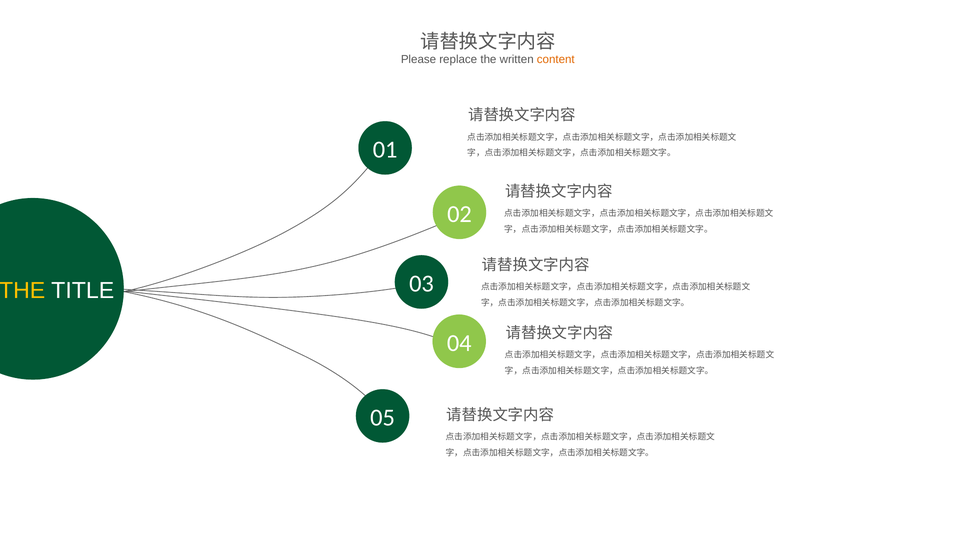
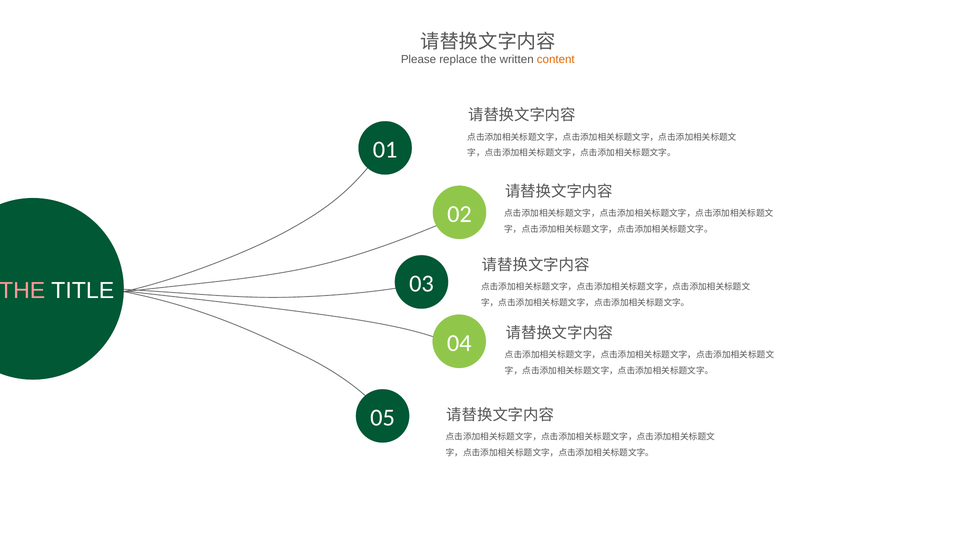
THE colour: yellow -> pink (22, 290)
